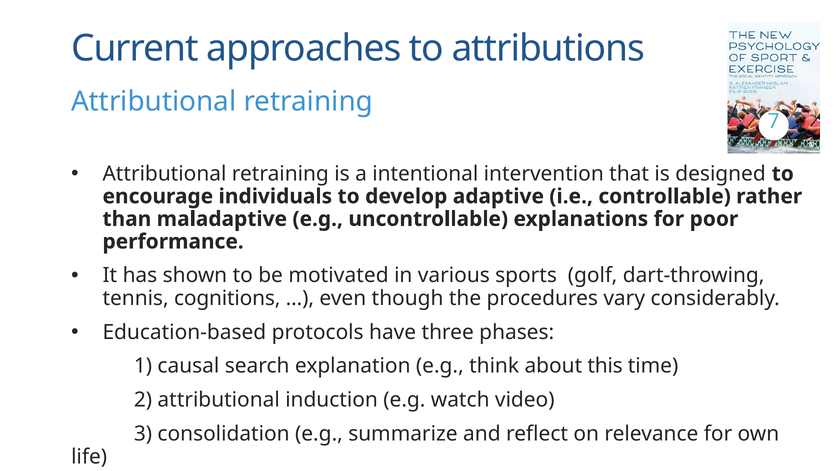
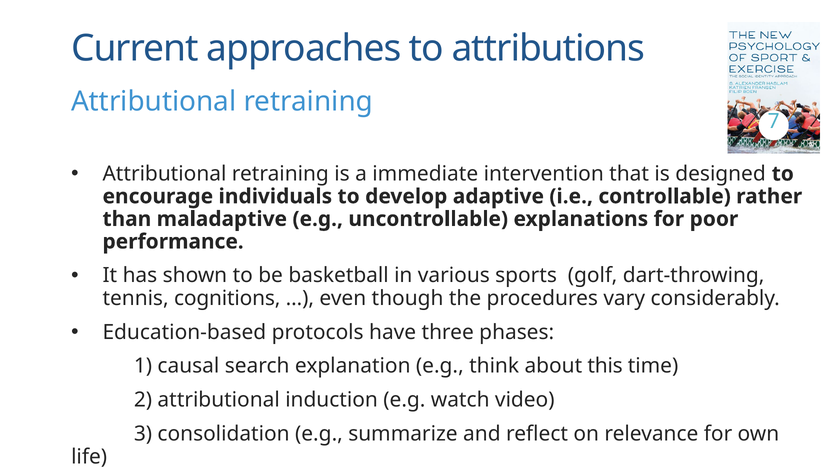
intentional: intentional -> immediate (425, 174)
motivated: motivated -> basketball (339, 275)
